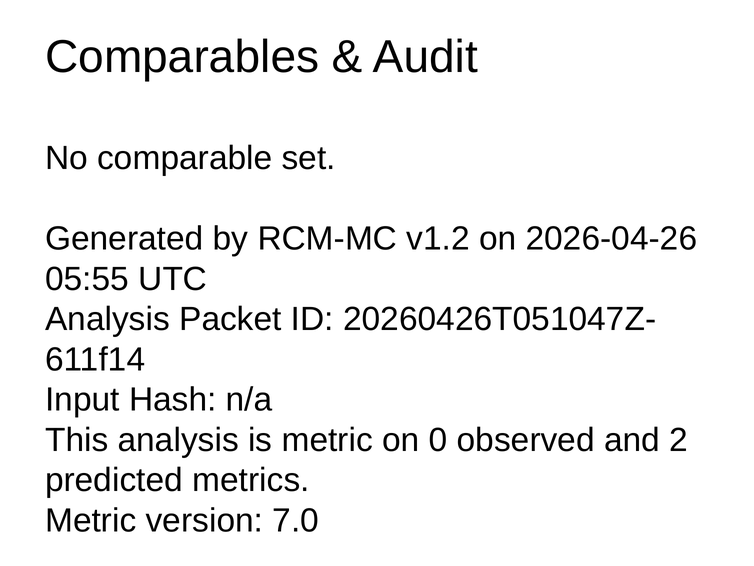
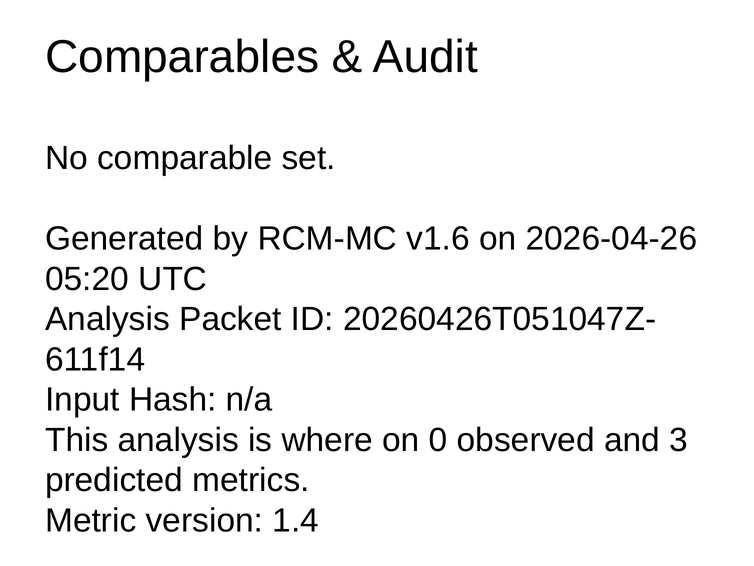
v1.2: v1.2 -> v1.6 (438, 239)
05:55: 05:55 -> 05:20 (87, 279)
is metric: metric -> where (327, 440)
2: 2 -> 3 (679, 440)
7.0: 7.0 -> 1.4 (296, 520)
